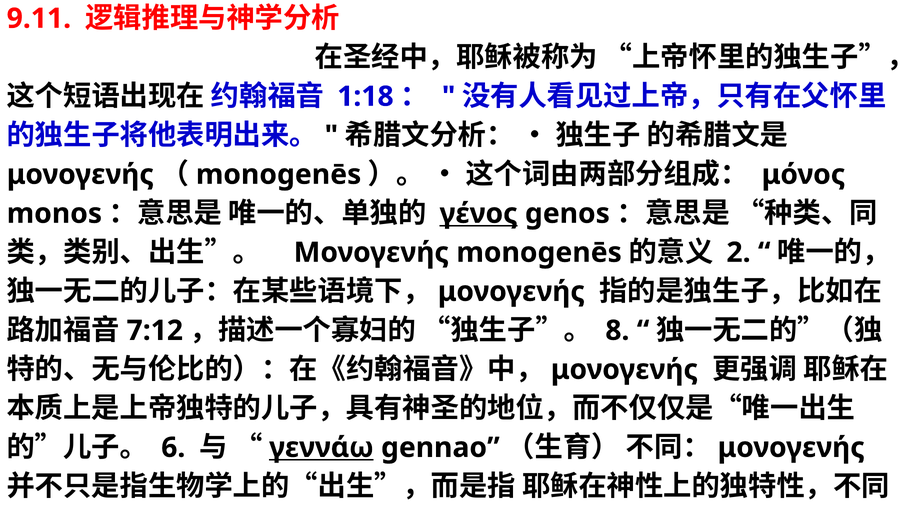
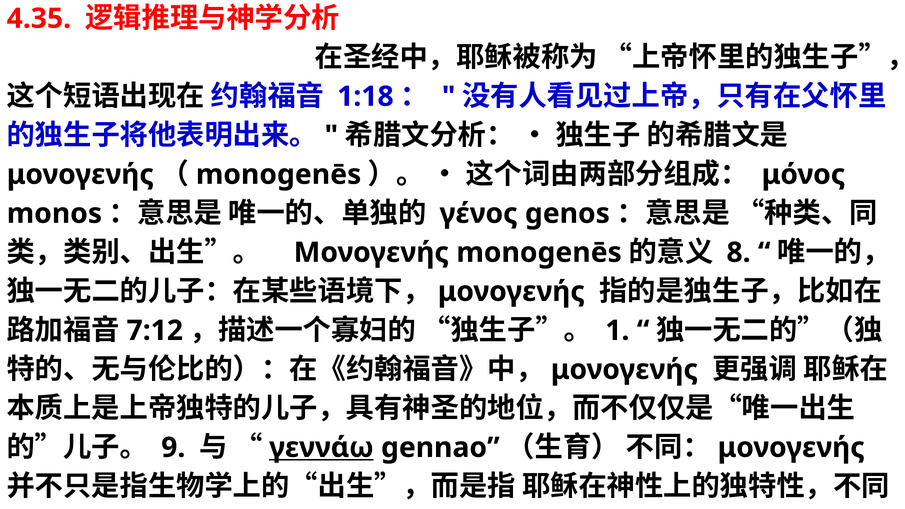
9.11: 9.11 -> 4.35 (39, 18)
γένος underline: present -> none (479, 214)
2: 2 -> 8 (739, 253)
8: 8 -> 1 (617, 331)
6: 6 -> 9 (173, 448)
